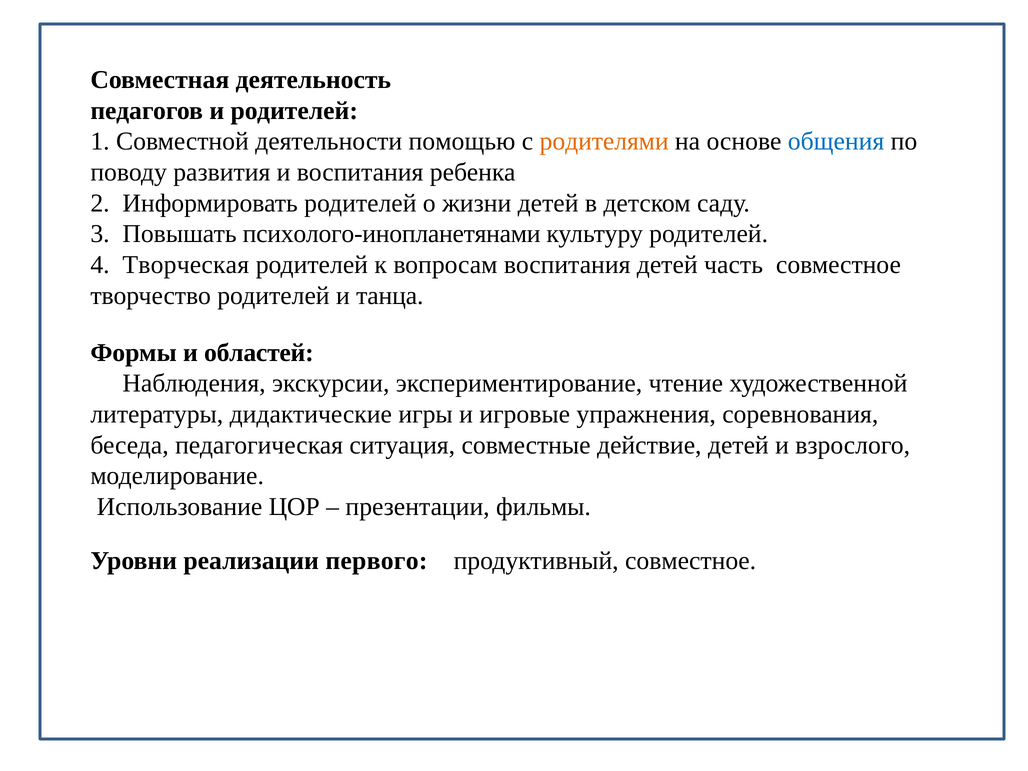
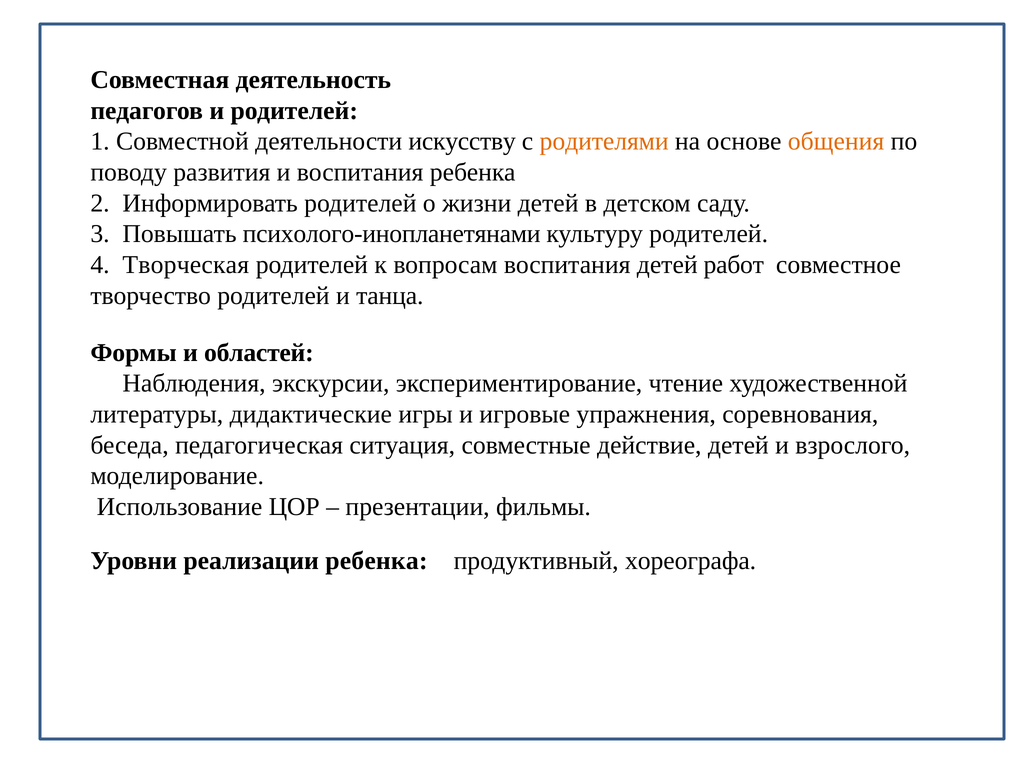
помощью: помощью -> искусству (462, 141)
общения colour: blue -> orange (836, 141)
часть: часть -> работ (734, 265)
реализации первого: первого -> ребенка (376, 561)
продуктивный совместное: совместное -> хореографа (691, 561)
